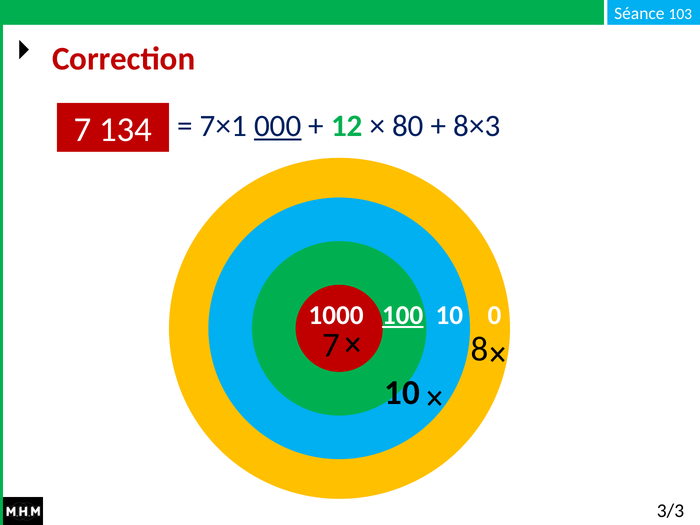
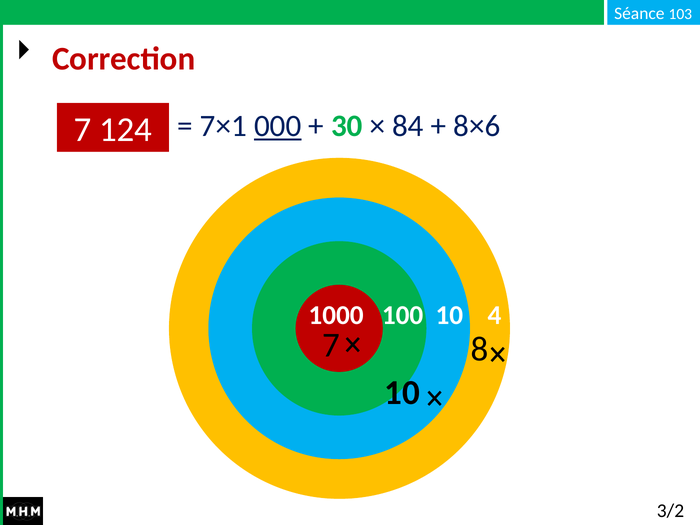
134: 134 -> 124 (126, 130)
12: 12 -> 30 (347, 126)
80: 80 -> 84 (408, 126)
8×3: 8×3 -> 8×6 (477, 126)
100 underline: present -> none (403, 315)
0: 0 -> 4 (494, 315)
3/3: 3/3 -> 3/2 (670, 511)
